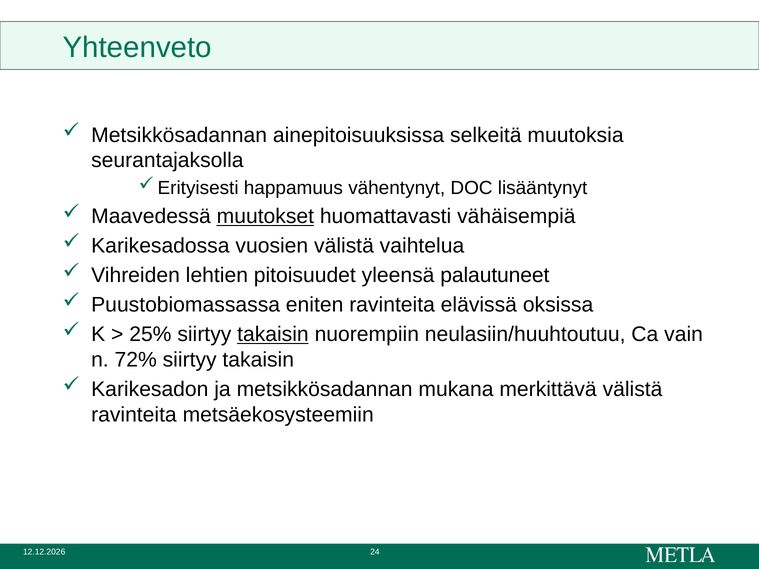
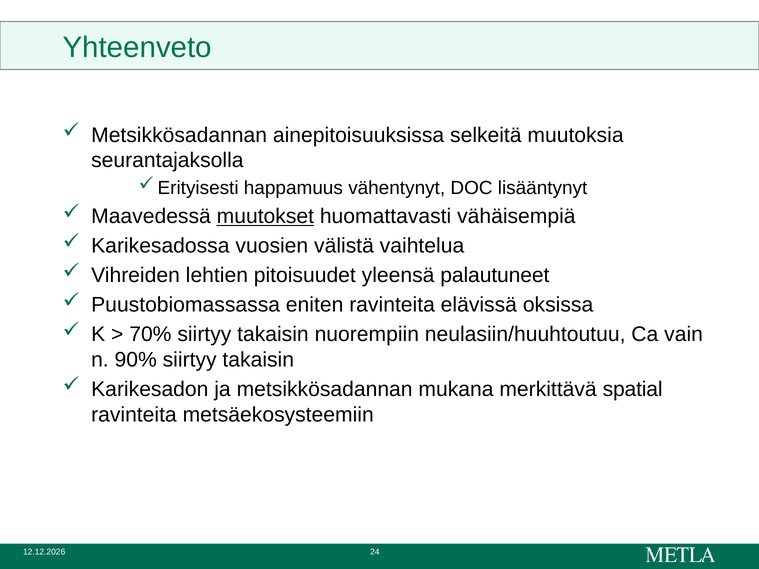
25%: 25% -> 70% (150, 335)
takaisin underline: present -> none (273, 335)
72%: 72% -> 90% (136, 360)
merkittävä välistä: välistä -> spatial (633, 390)
